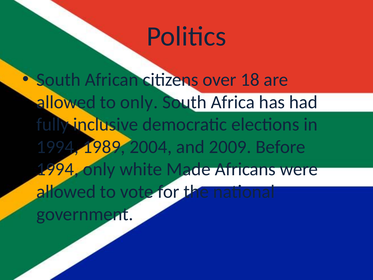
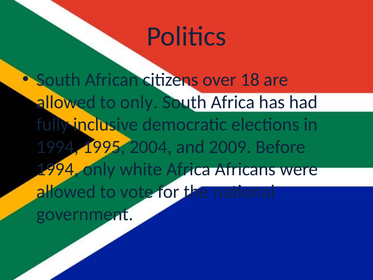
1989: 1989 -> 1995 (104, 147)
white Made: Made -> Africa (189, 169)
